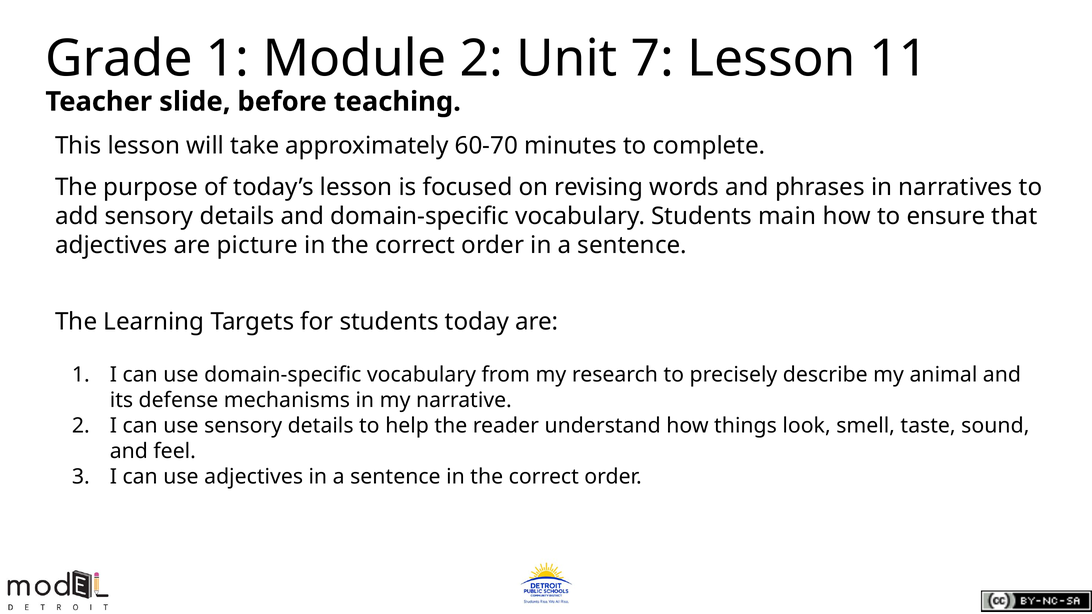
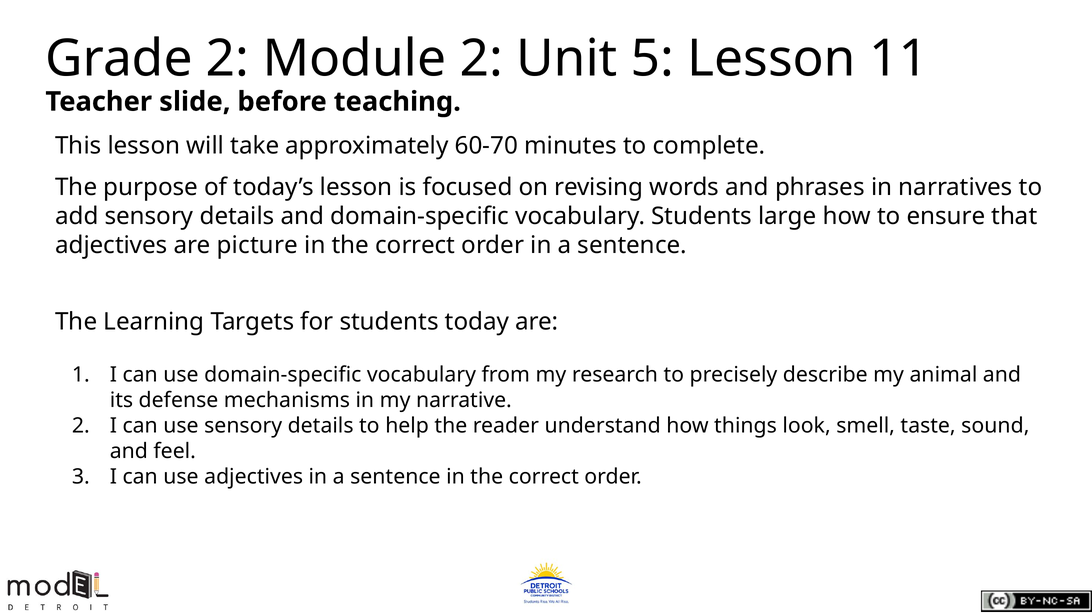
Grade 1: 1 -> 2 (228, 59)
7: 7 -> 5 (653, 59)
main: main -> large (787, 216)
